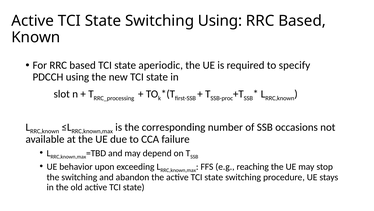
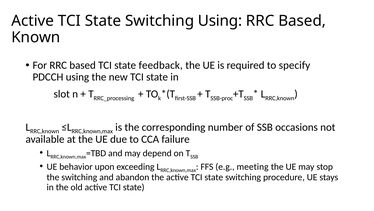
aperiodic: aperiodic -> feedback (161, 65)
reaching: reaching -> meeting (253, 166)
